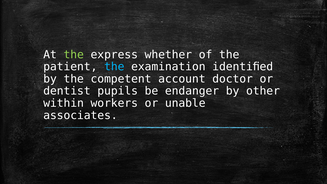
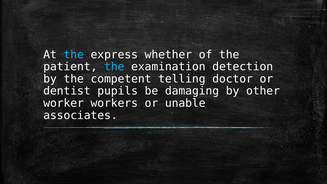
the colour: light green -> light blue (74, 55)
identiﬁed: identiﬁed -> detection (243, 67)
account: account -> telling (182, 79)
endanger: endanger -> damaging (192, 91)
within: within -> worker (64, 103)
